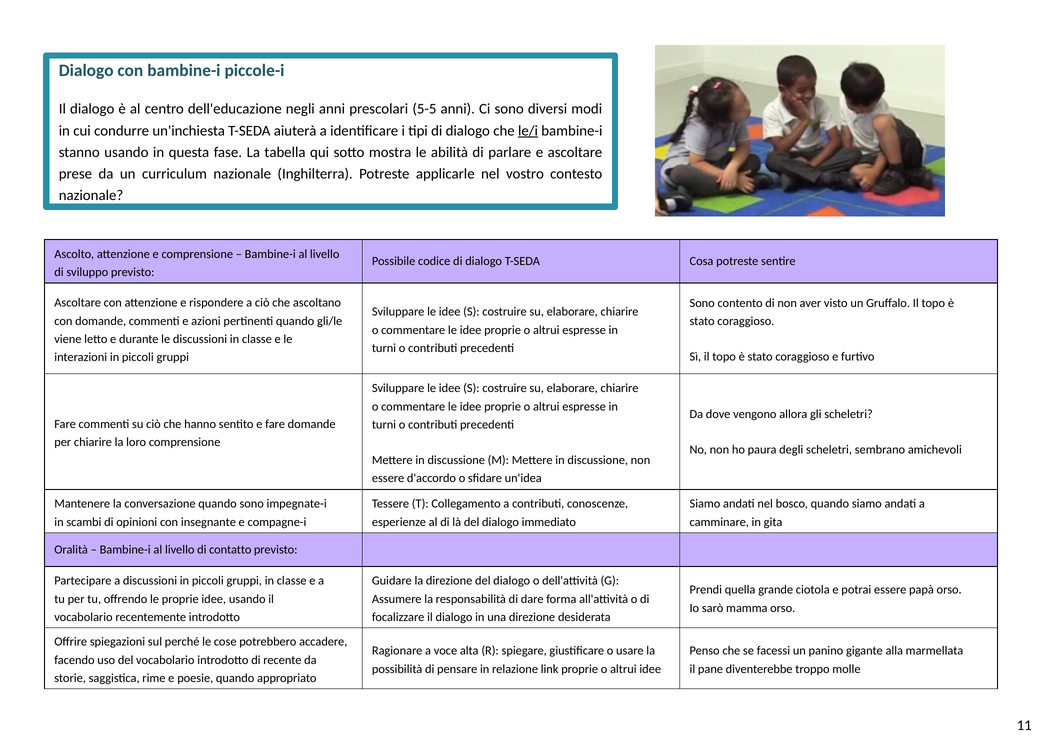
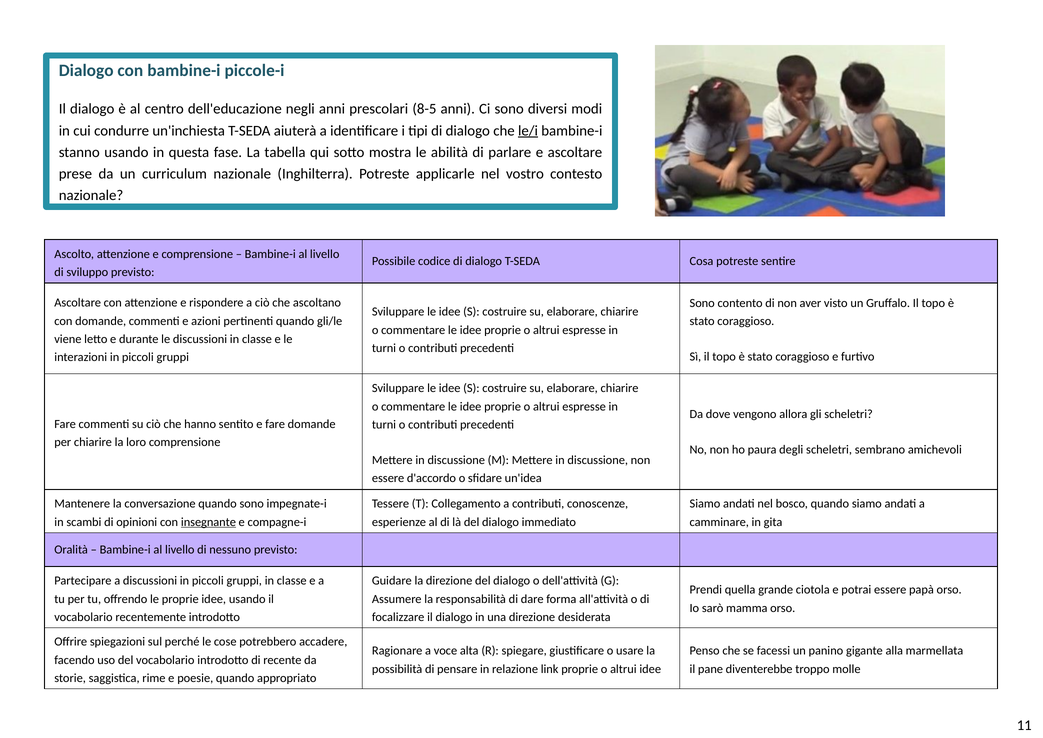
5-5: 5-5 -> 8-5 (424, 109)
insegnante underline: none -> present (208, 522)
contatto: contatto -> nessuno (230, 549)
